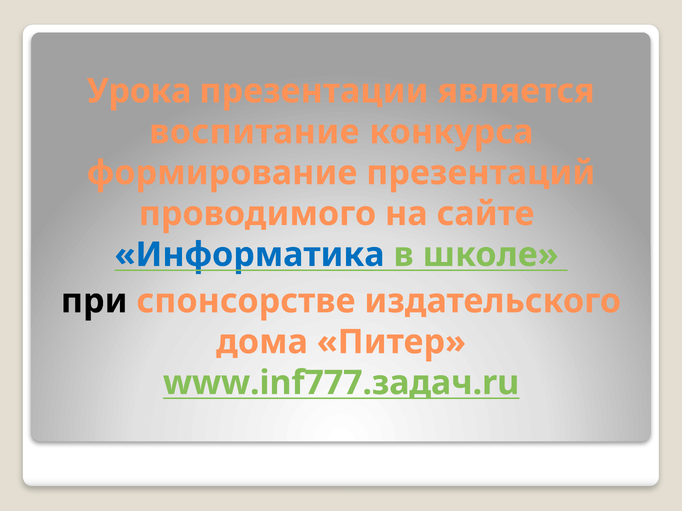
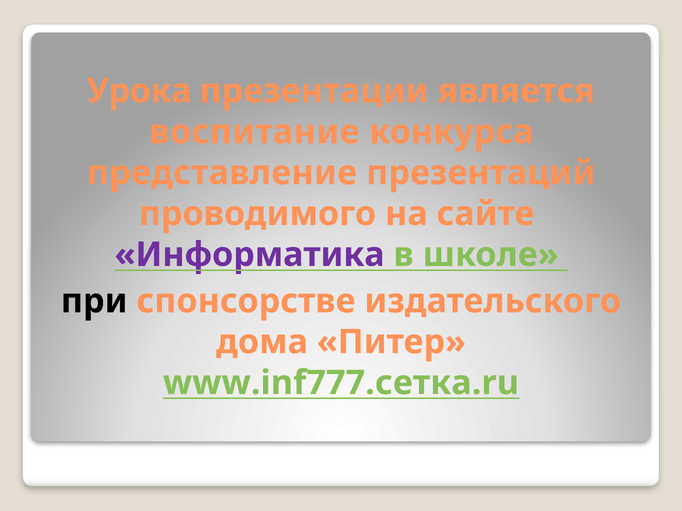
формирование: формирование -> представление (222, 173)
Информатика colour: blue -> purple (250, 255)
www.inf777.задач.ru: www.inf777.задач.ru -> www.inf777.сетка.ru (341, 383)
